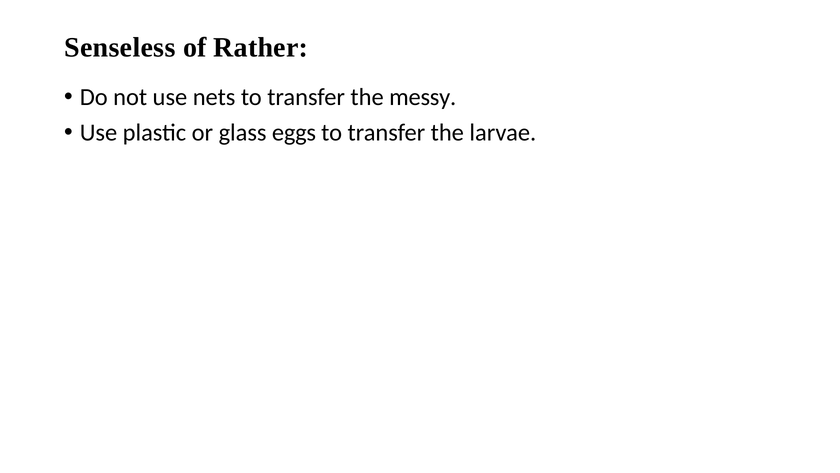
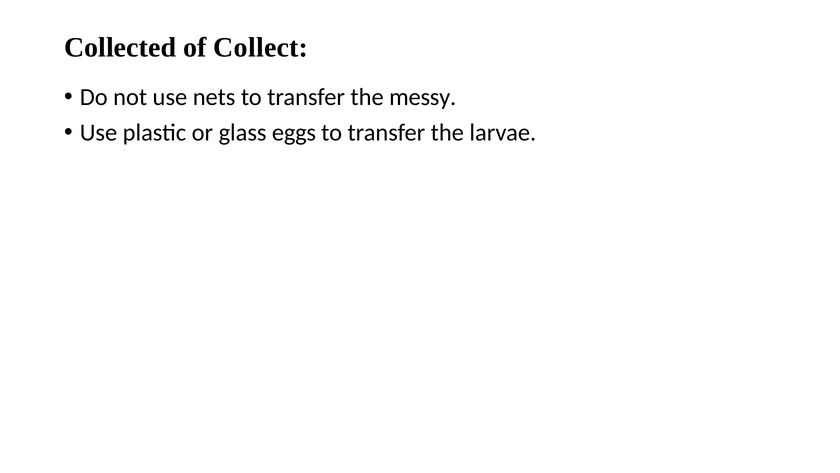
Senseless: Senseless -> Collected (120, 48)
Rather: Rather -> Collect (261, 48)
